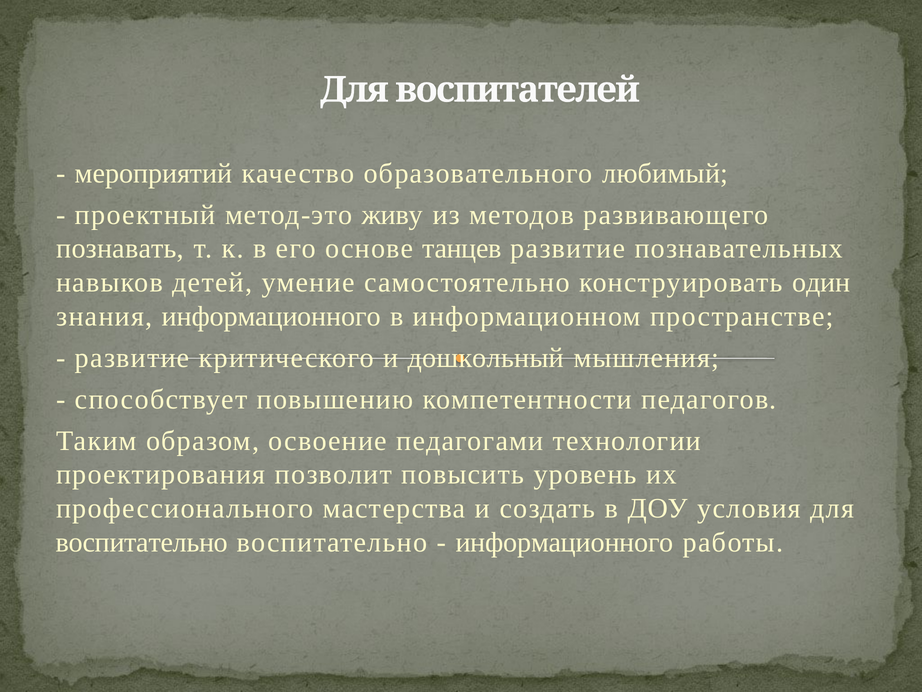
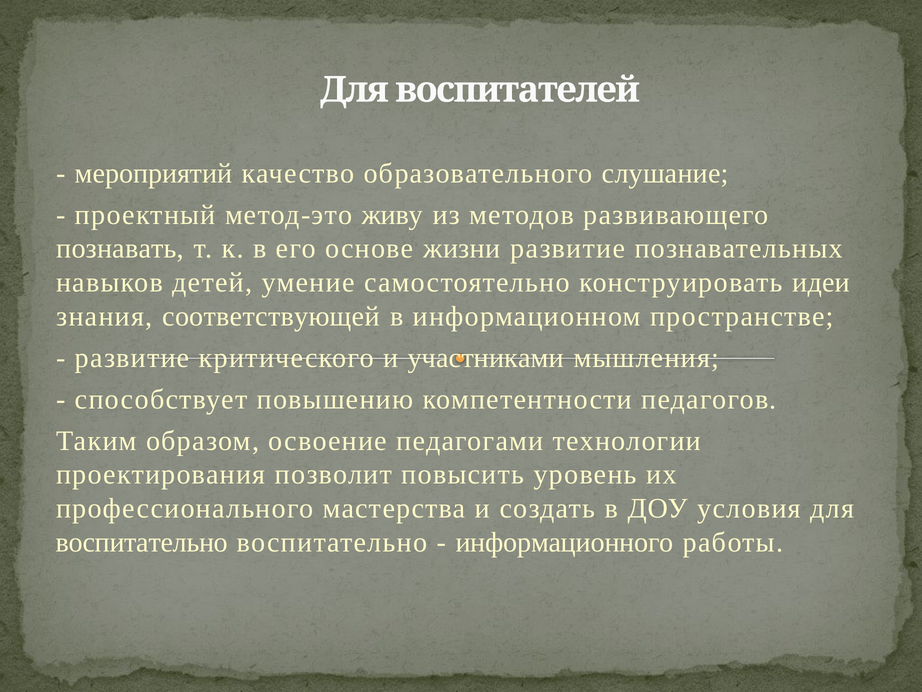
любимый: любимый -> слушание (665, 173)
танцев: танцев -> жизни (462, 248)
один: один -> идеи (821, 282)
знания информационного: информационного -> соответствующей (271, 316)
дошкольный: дошкольный -> участниками (486, 357)
